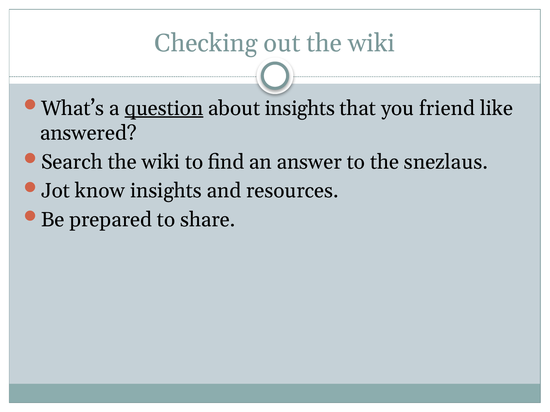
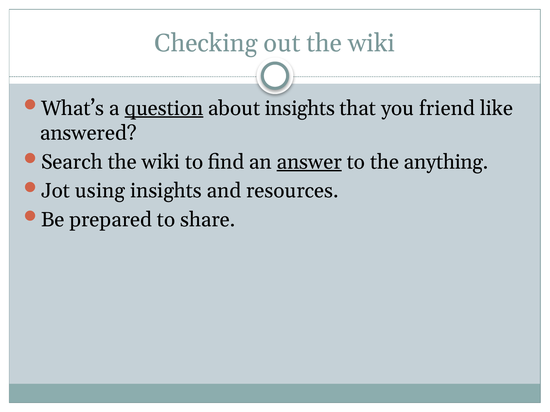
answer underline: none -> present (309, 162)
snezlaus: snezlaus -> anything (446, 162)
know: know -> using (100, 191)
